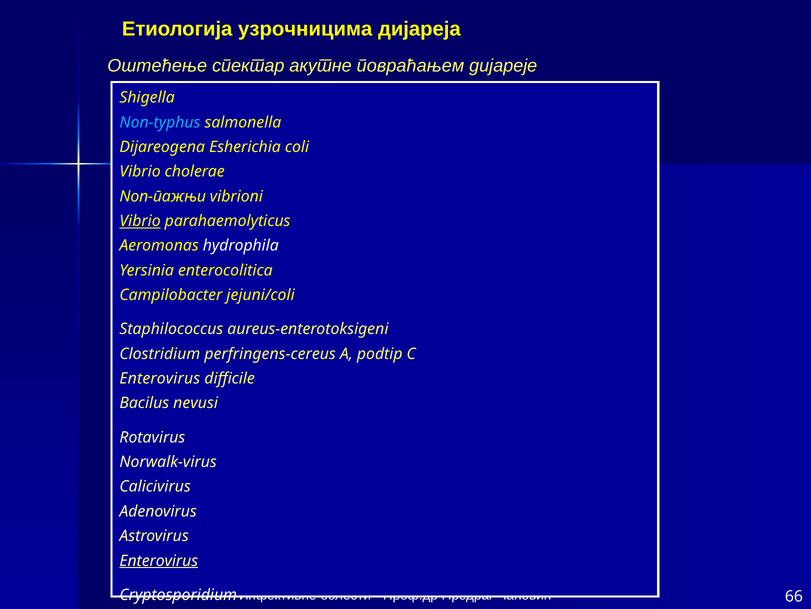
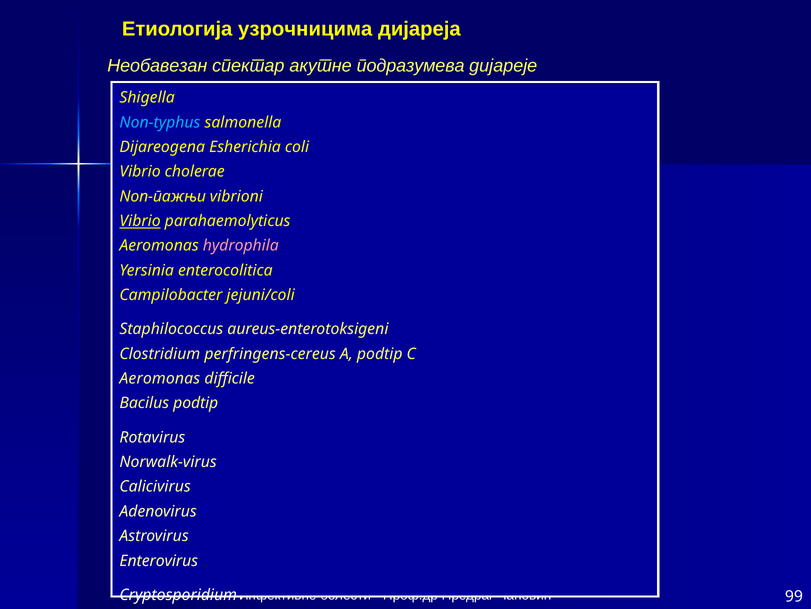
Оштећење: Оштећење -> Необавезан (157, 66)
повраћањем: повраћањем -> подразумева (411, 66)
hydrophila colour: white -> pink (241, 245)
Enterovirus: Enterovirus -> Aeromonas (160, 378)
Bacilus nevusi: nevusi -> podtip (196, 403)
Enterovirus underline: present -> none (159, 560)
66: 66 -> 99 (794, 596)
